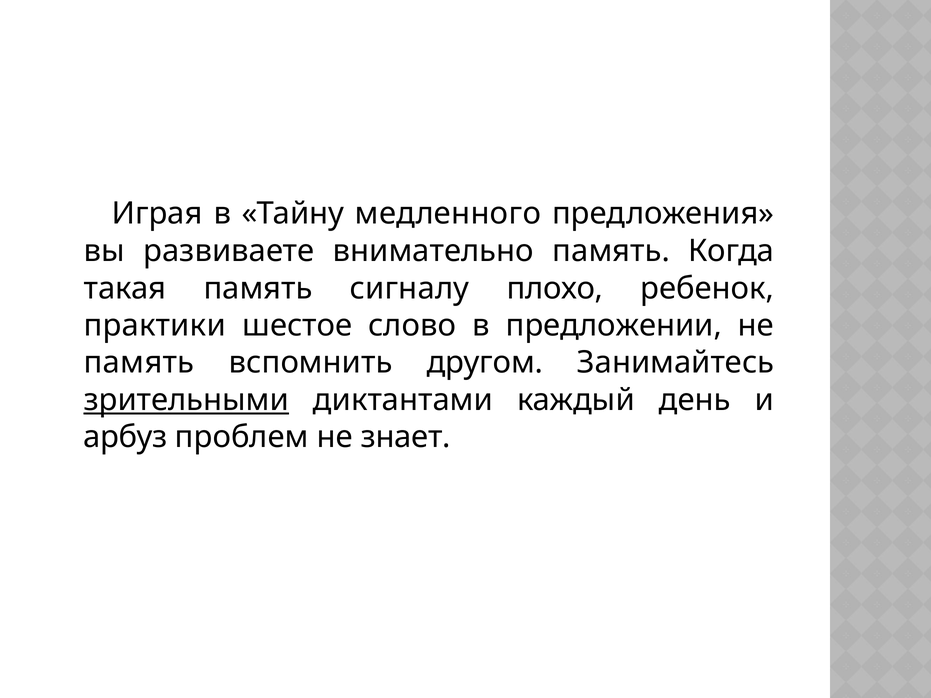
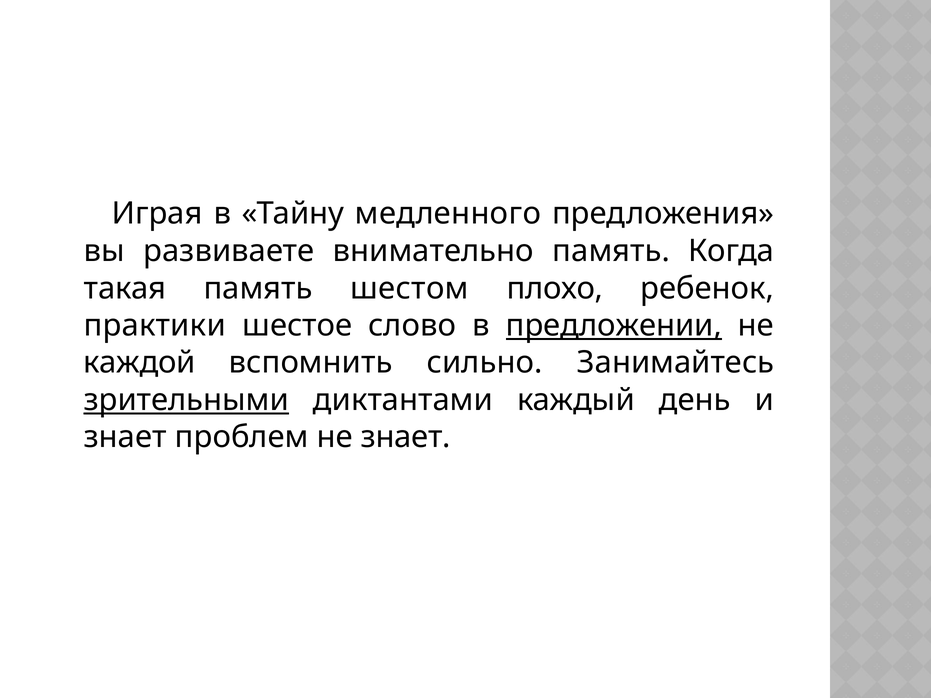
сигналу: сигналу -> шестом (409, 288)
предложении underline: none -> present (614, 326)
память: память -> каждой (139, 363)
другом: другом -> сильно (485, 363)
арбуз: арбуз -> знает (125, 437)
